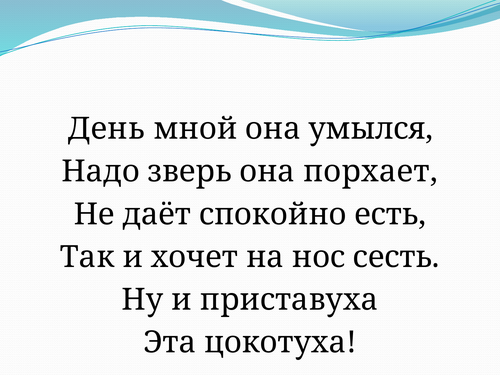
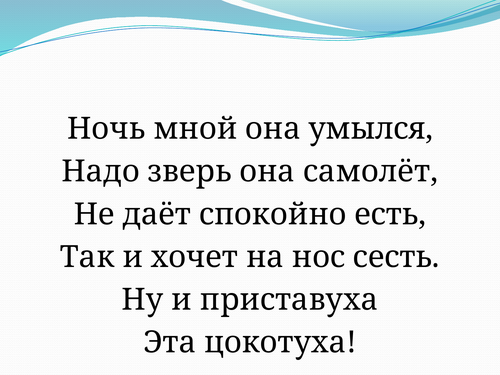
День: День -> Ночь (106, 129)
порхает: порхает -> самолёт (371, 172)
